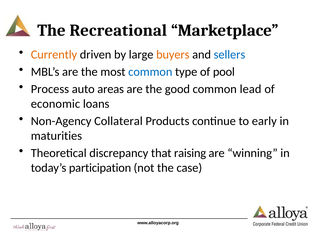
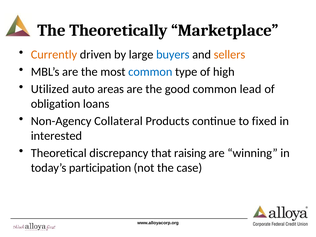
Recreational: Recreational -> Theoretically (119, 30)
buyers colour: orange -> blue (173, 55)
sellers colour: blue -> orange (229, 55)
pool: pool -> high (224, 72)
Process: Process -> Utilized (50, 89)
economic: economic -> obligation (56, 104)
early: early -> fixed (264, 121)
maturities: maturities -> interested (56, 136)
